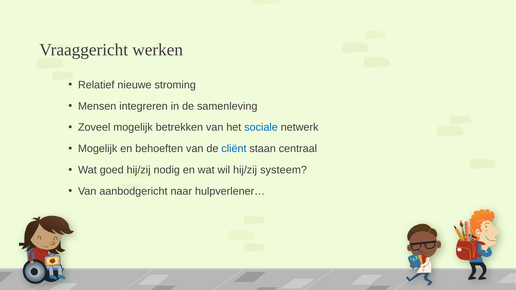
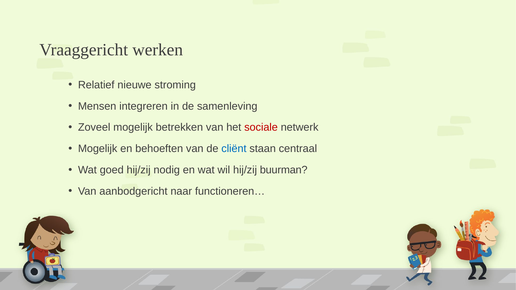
sociale colour: blue -> red (261, 128)
systeem: systeem -> buurman (284, 170)
hulpverlener…: hulpverlener… -> functioneren… (230, 191)
